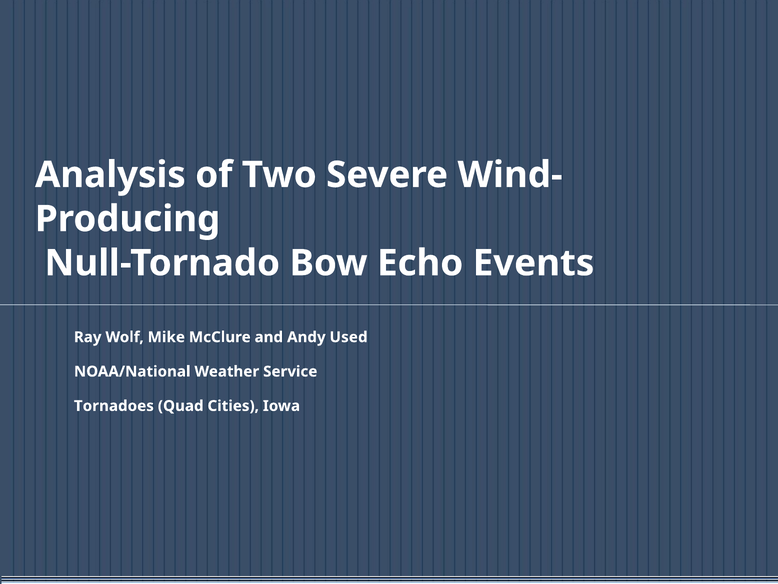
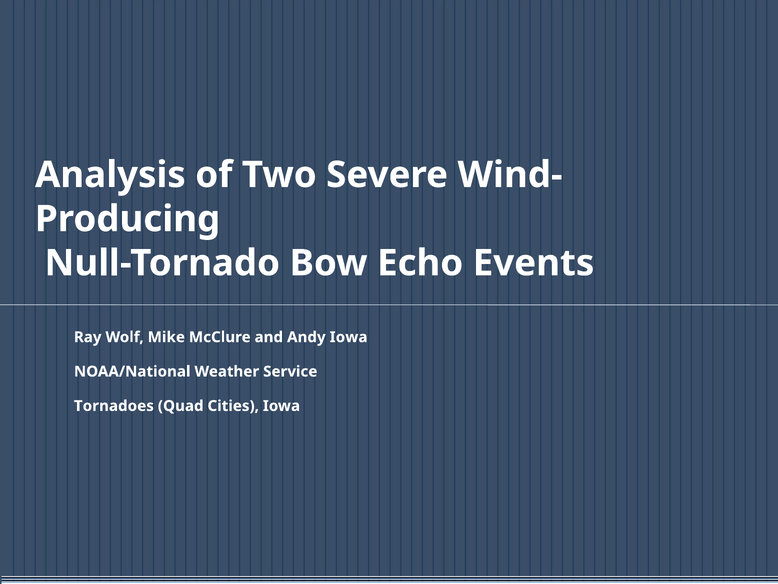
Andy Used: Used -> Iowa (349, 337)
